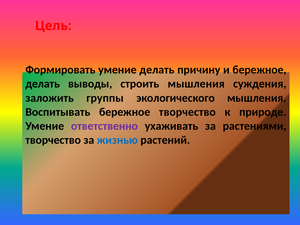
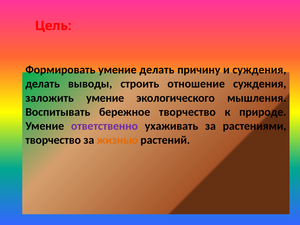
и бережное: бережное -> суждения (259, 70)
строить мышления: мышления -> отношение (196, 84)
заложить группы: группы -> умение (105, 98)
жизнью colour: blue -> orange (117, 140)
